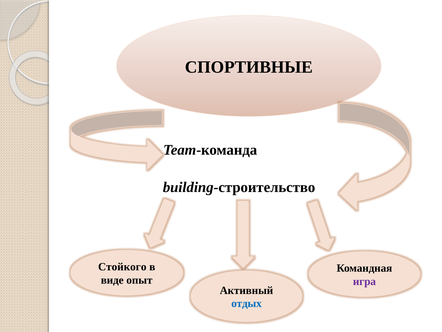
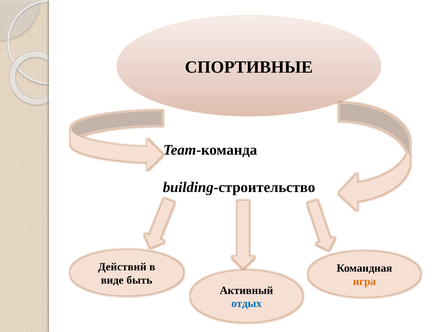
Стойкого: Стойкого -> Действий (122, 266)
опыт: опыт -> быть (139, 280)
игра colour: purple -> orange (364, 281)
